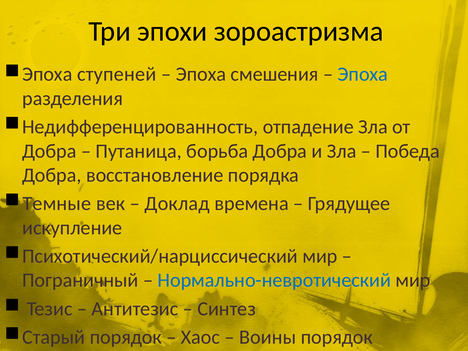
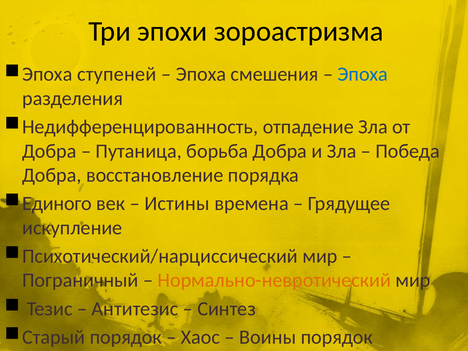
Темные: Темные -> Единого (57, 204)
Доклад: Доклад -> Истины (177, 204)
Нормально-невротический colour: blue -> orange (274, 280)
